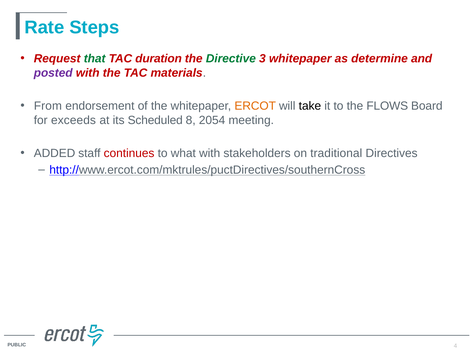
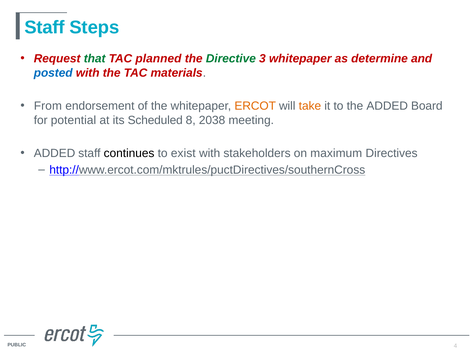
Rate: Rate -> Staff (44, 27)
duration: duration -> planned (158, 59)
posted colour: purple -> blue (53, 73)
take colour: black -> orange (310, 106)
the FLOWS: FLOWS -> ADDED (387, 106)
exceeds: exceeds -> potential (74, 120)
2054: 2054 -> 2038 (212, 120)
continues colour: red -> black (129, 154)
what: what -> exist (183, 154)
traditional: traditional -> maximum (336, 154)
